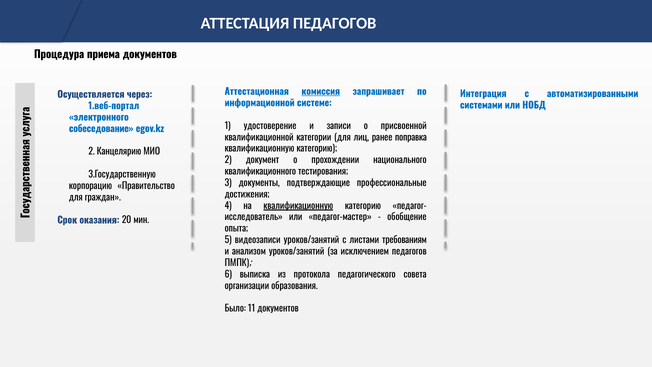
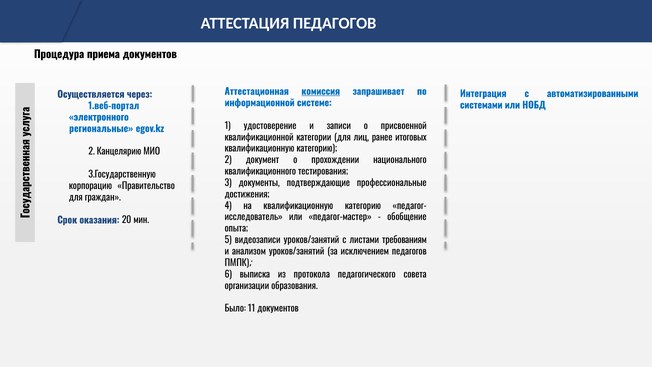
собеседование: собеседование -> региональные (101, 129)
поправка: поправка -> итоговых (411, 137)
квалификационную underline: present -> none (298, 206)
